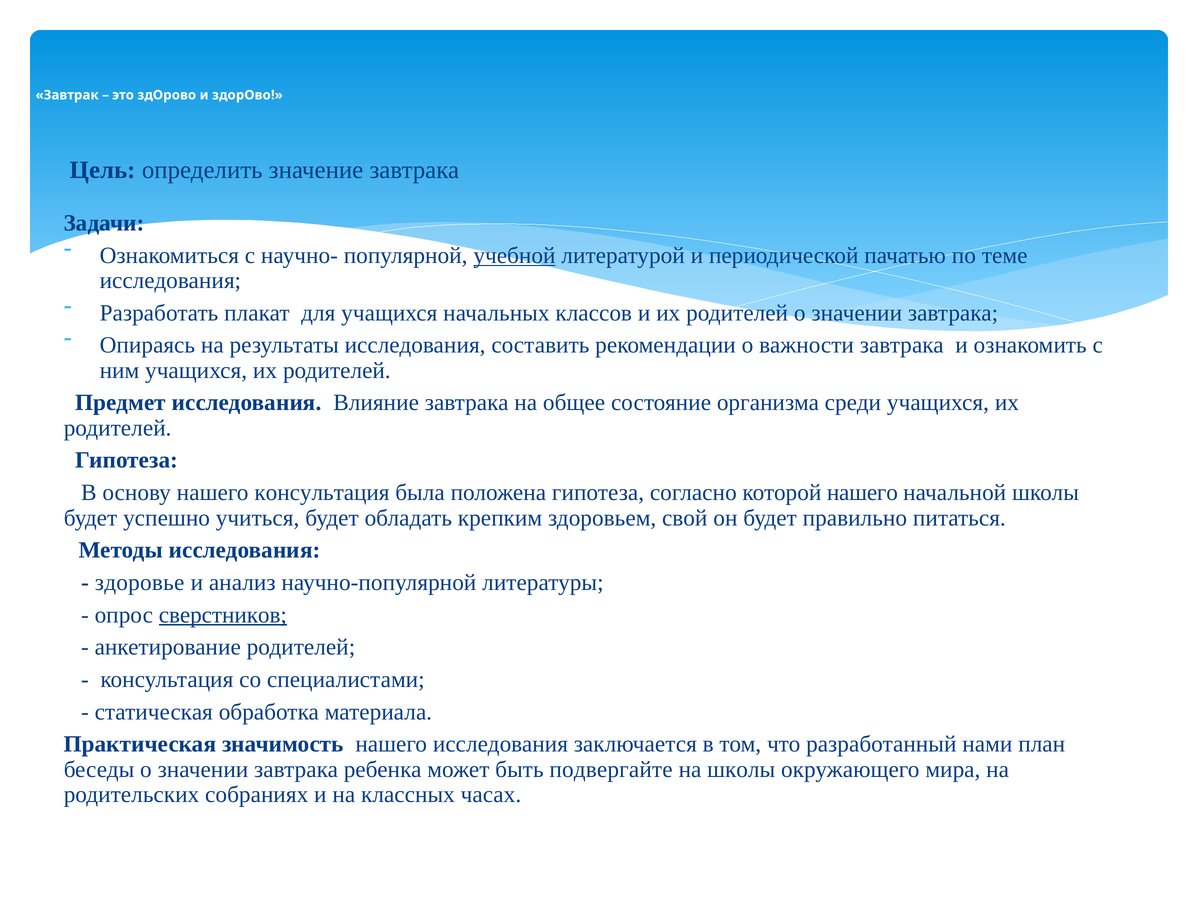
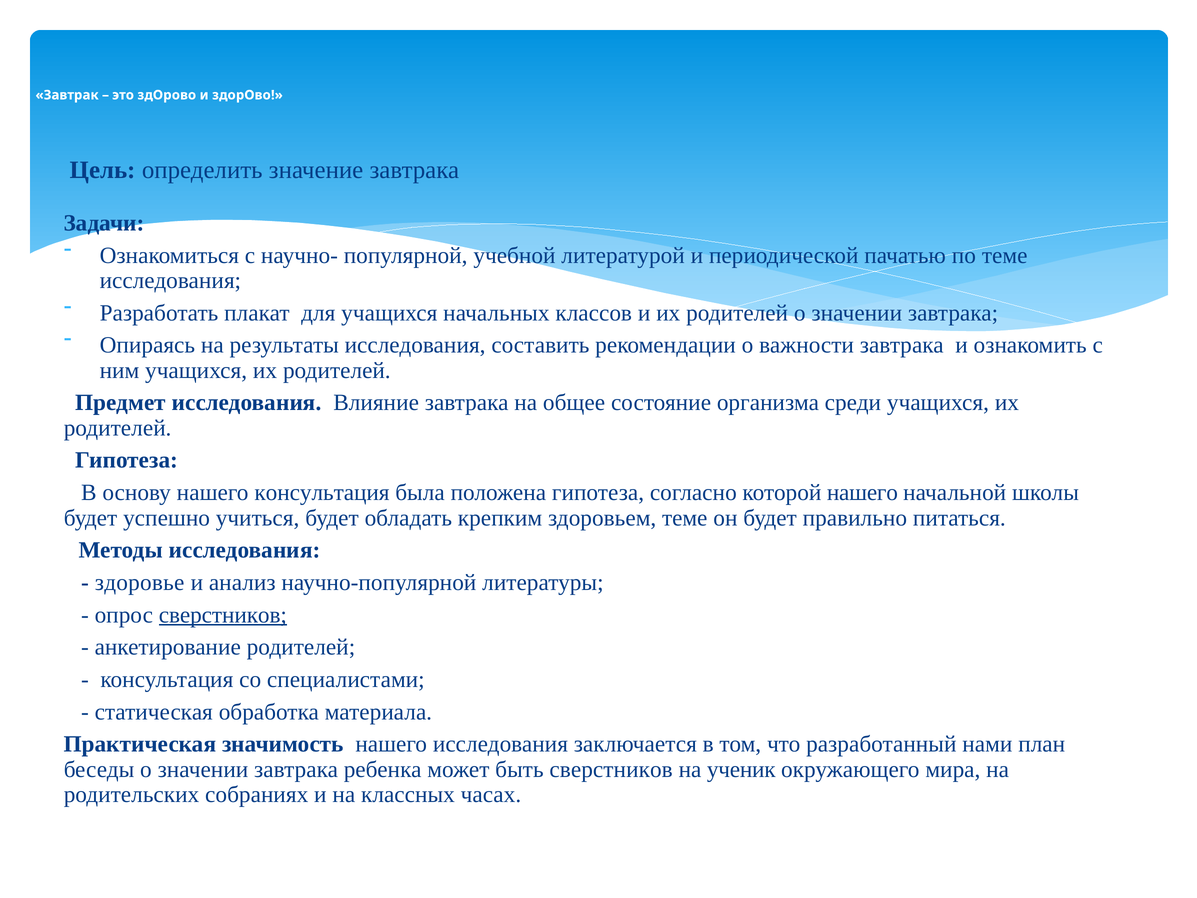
учебной underline: present -> none (514, 255)
здоровьем свой: свой -> теме (685, 518)
быть подвергайте: подвергайте -> сверстников (611, 769)
на школы: школы -> ученик (741, 769)
